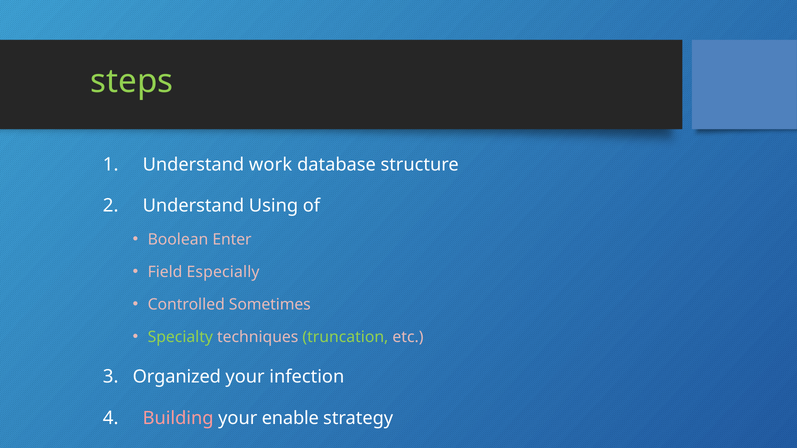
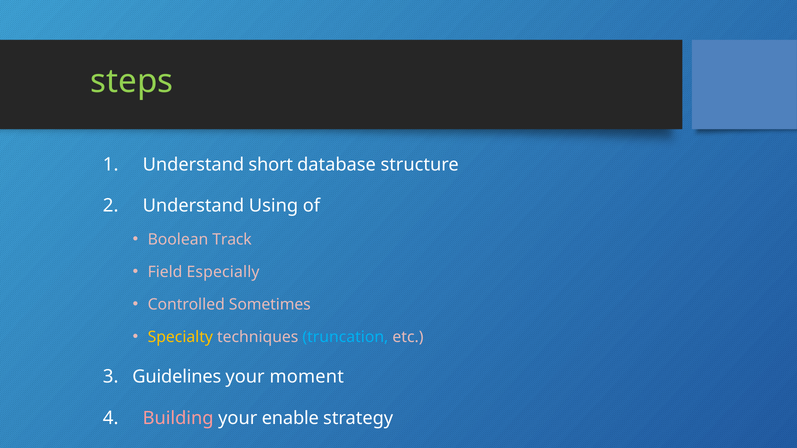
work: work -> short (271, 165)
Enter: Enter -> Track (232, 240)
Specialty colour: light green -> yellow (180, 337)
truncation colour: light green -> light blue (345, 337)
Organized: Organized -> Guidelines (177, 377)
infection: infection -> moment (307, 377)
